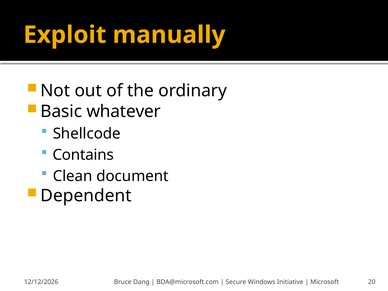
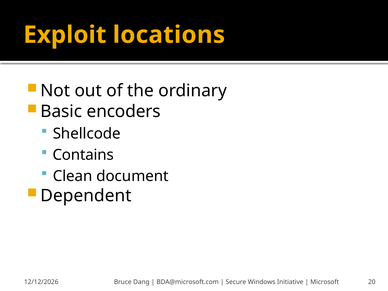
manually: manually -> locations (169, 35)
whatever: whatever -> encoders (124, 111)
